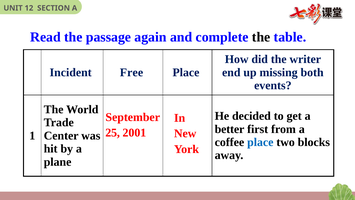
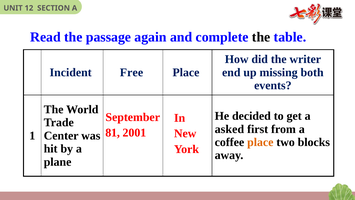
better: better -> asked (229, 129)
25: 25 -> 81 (113, 133)
place colour: blue -> orange (260, 142)
